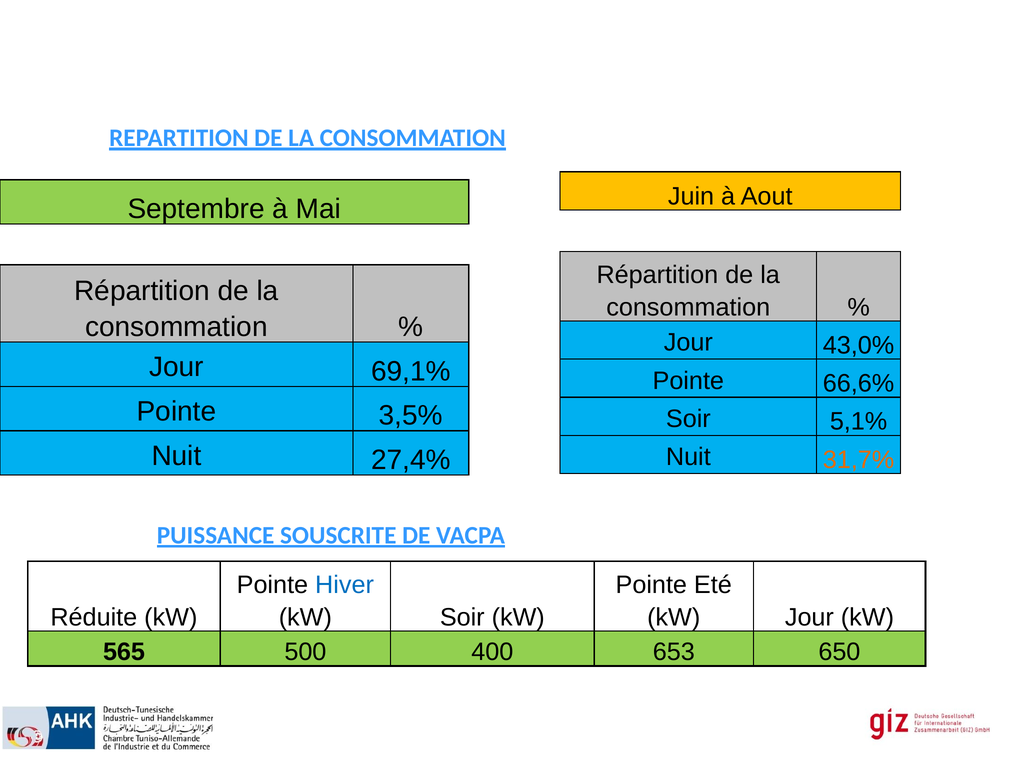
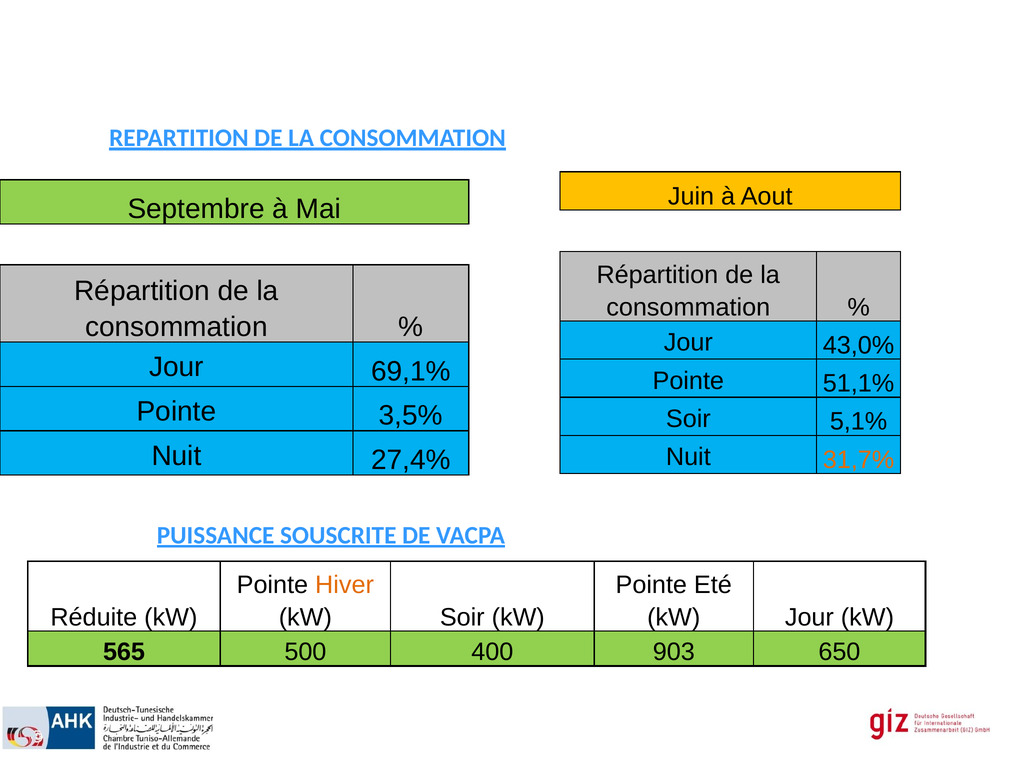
66,6%: 66,6% -> 51,1% (859, 383)
Hiver colour: blue -> orange (345, 585)
653: 653 -> 903 (674, 652)
